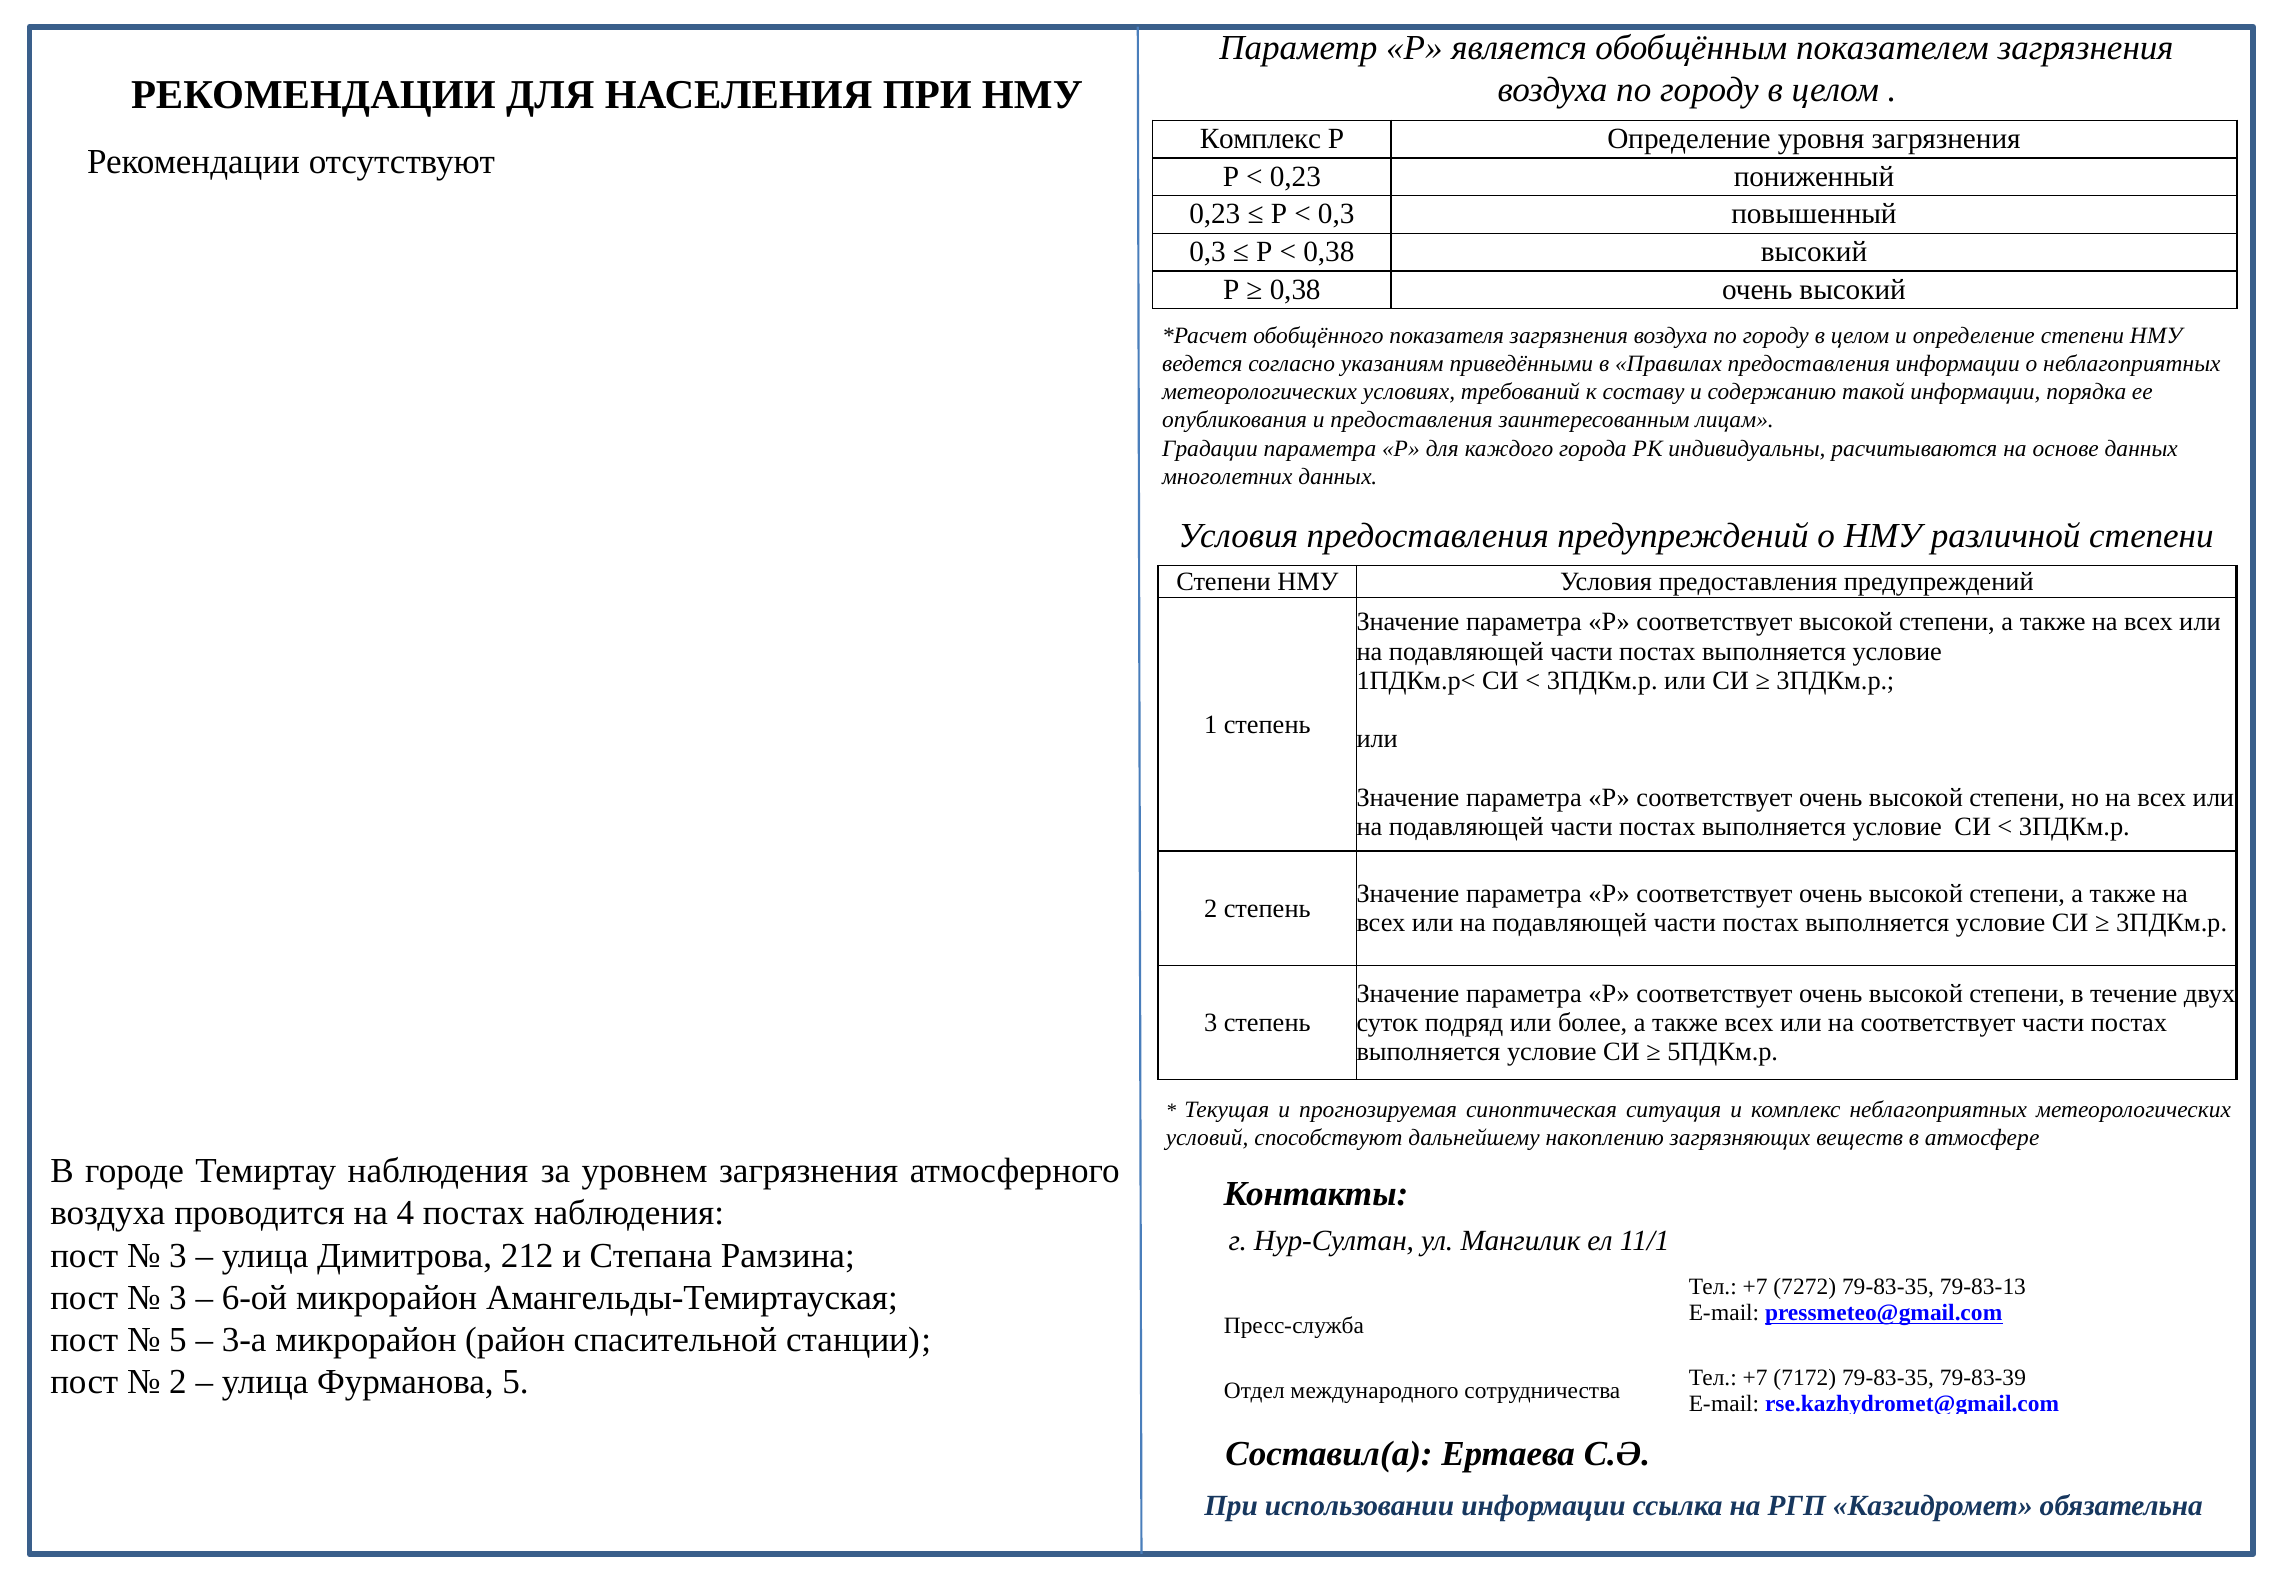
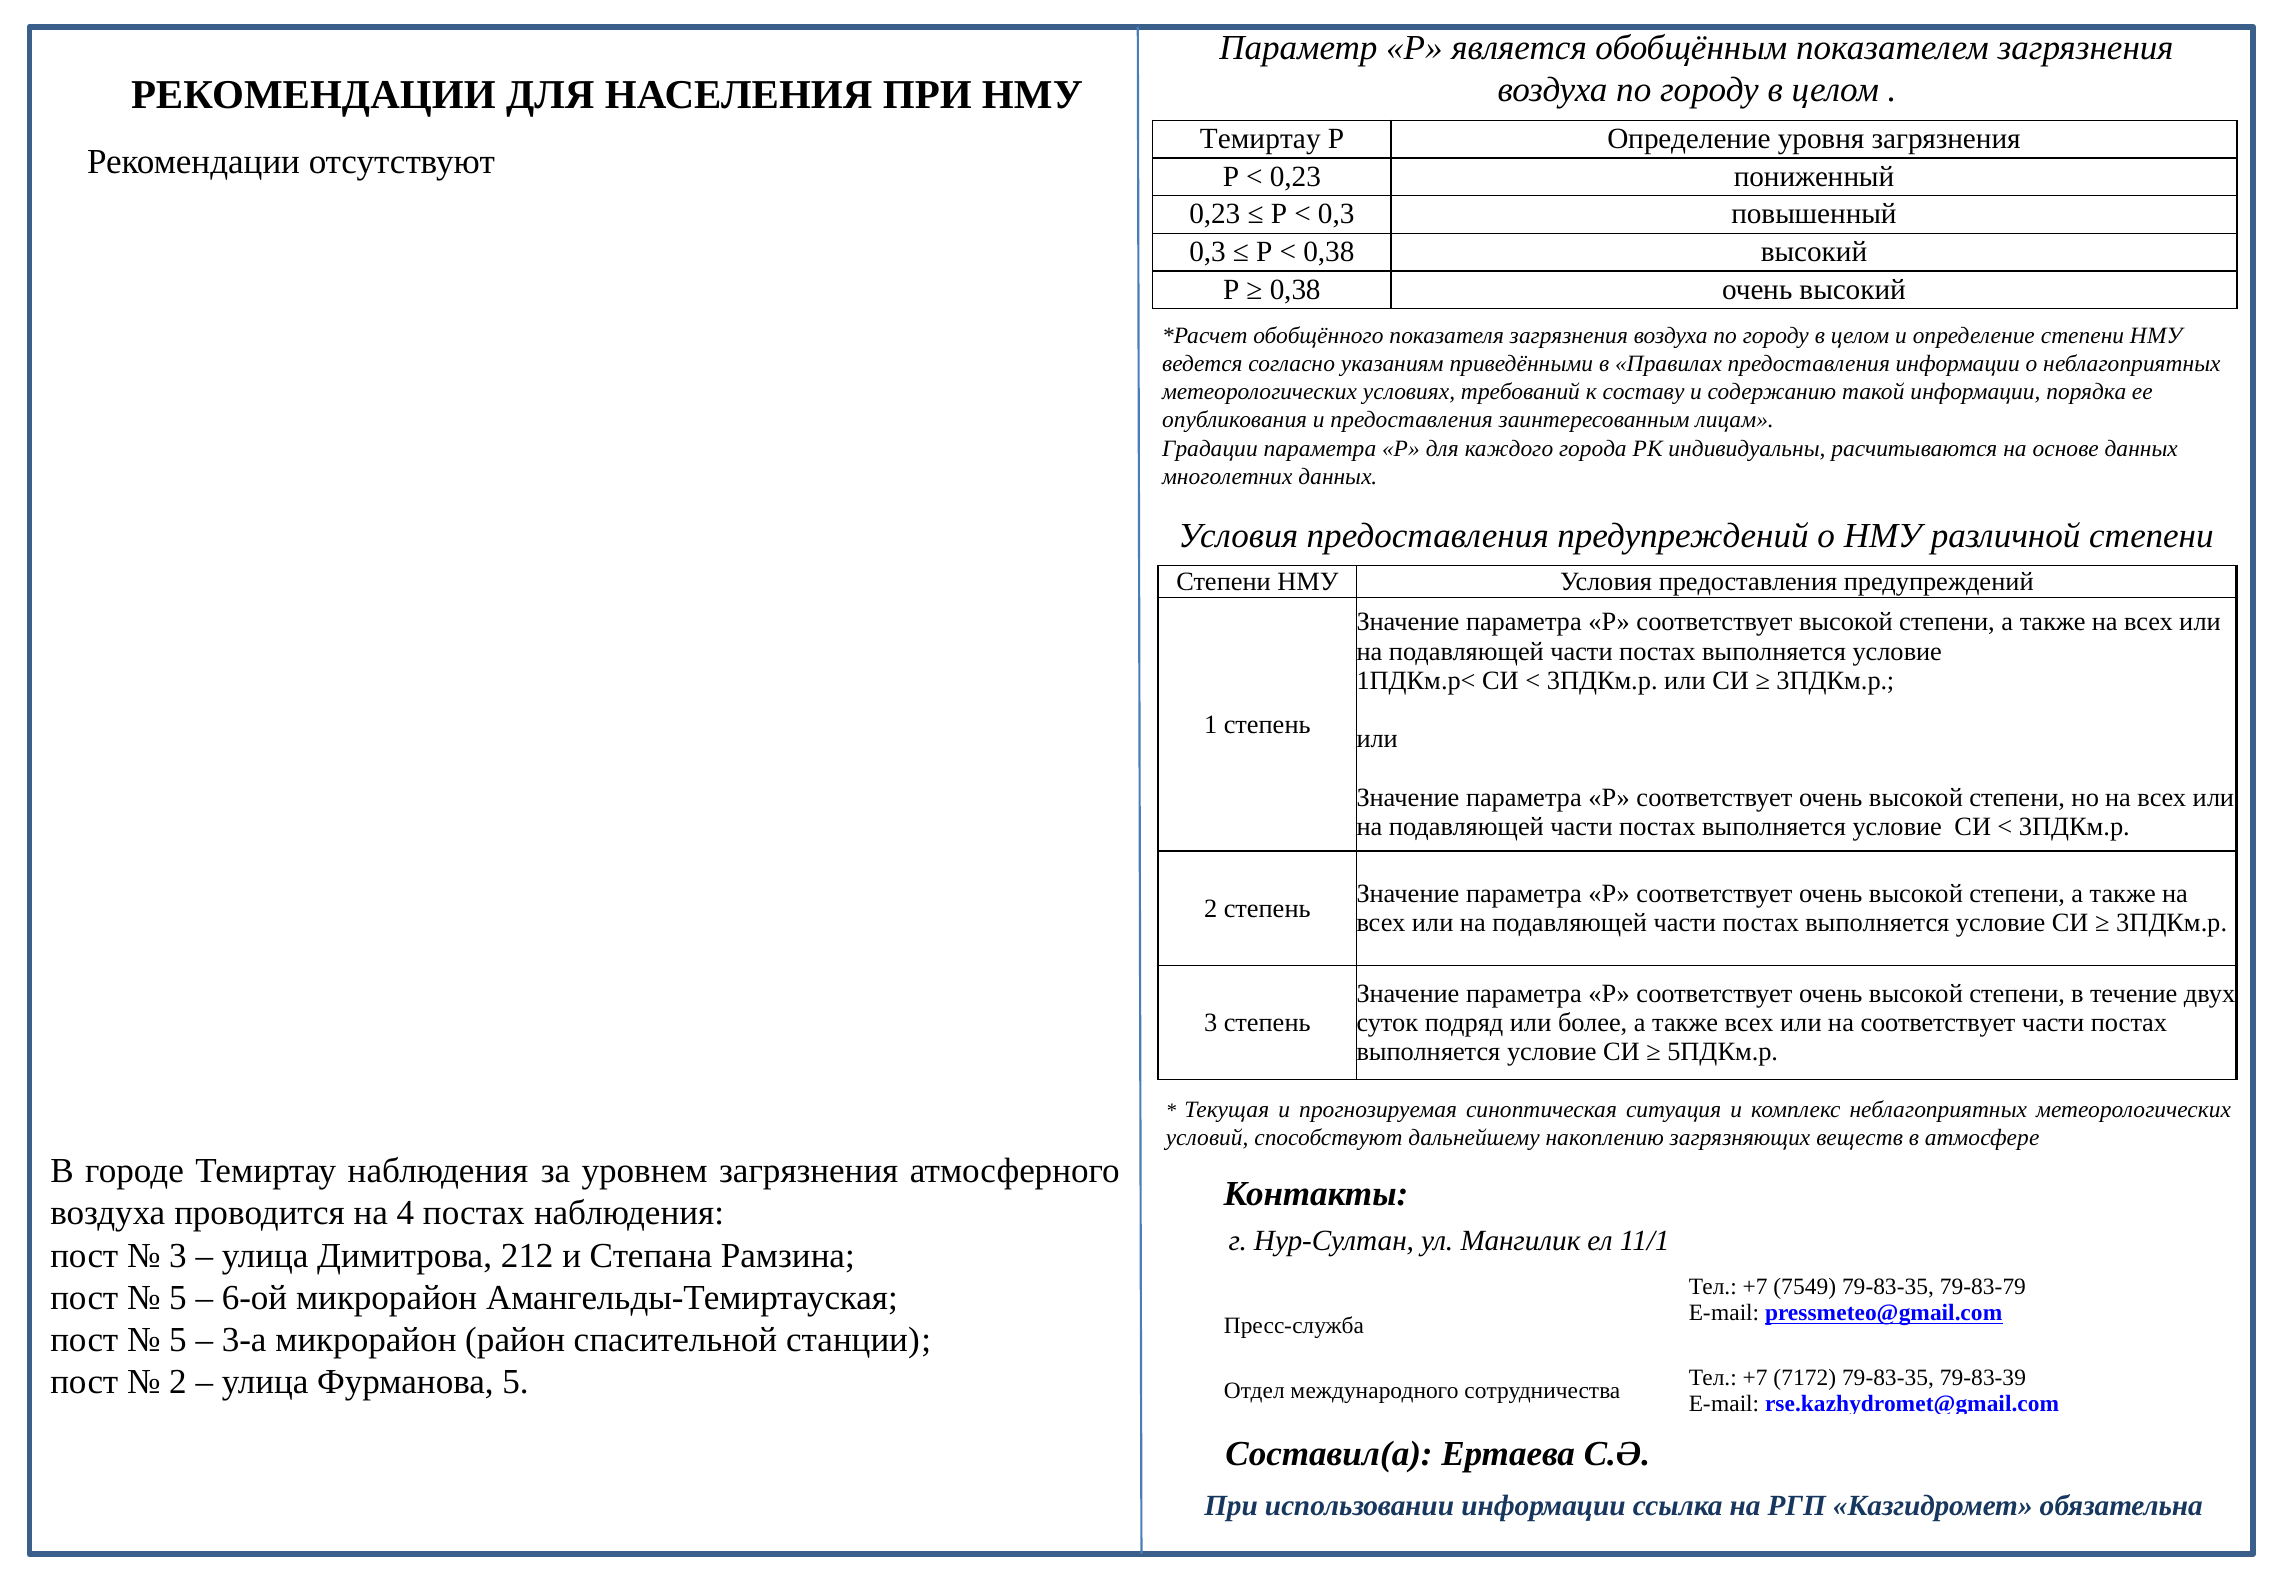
Комплекс: Комплекс -> Темиртау (1260, 139)
7272: 7272 -> 7549 (1805, 1286)
79-83-13: 79-83-13 -> 79-83-79 (1983, 1286)
3: 3 -> 5 (178, 1297)
